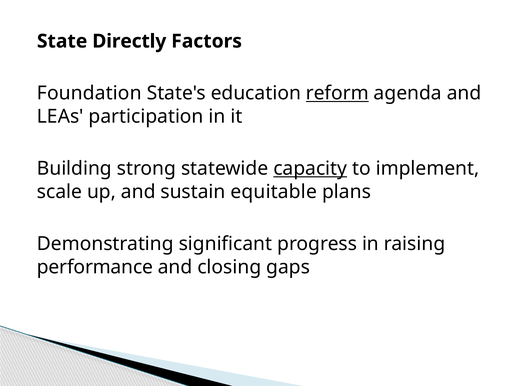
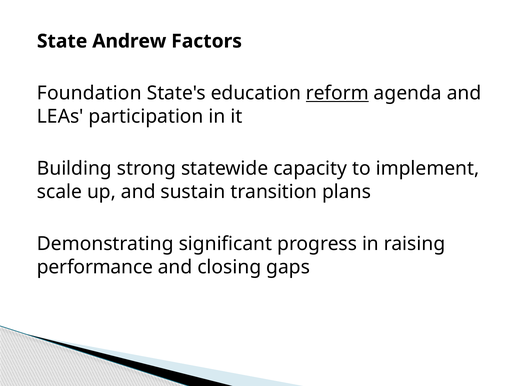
Directly: Directly -> Andrew (129, 41)
capacity underline: present -> none (310, 168)
equitable: equitable -> transition (274, 191)
